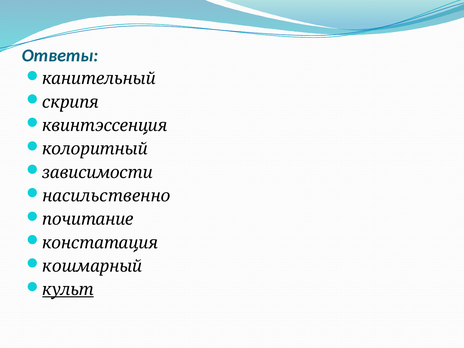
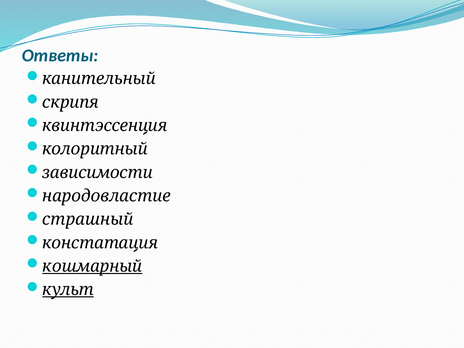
насильственно: насильственно -> народовластие (107, 196)
почитание: почитание -> страшный (88, 219)
кошмарный underline: none -> present (92, 266)
